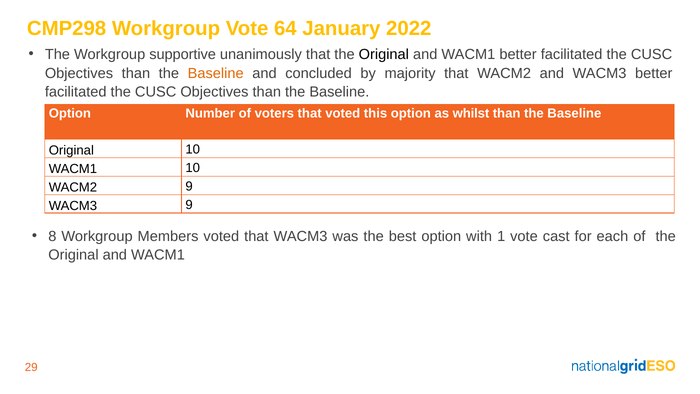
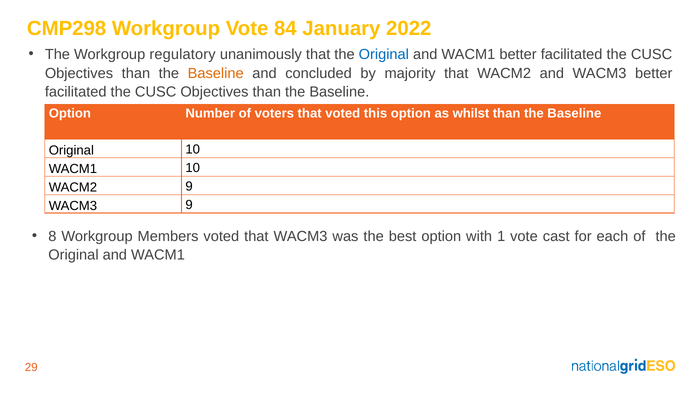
64: 64 -> 84 (285, 29)
supportive: supportive -> regulatory (182, 54)
Original colour: black -> blue (384, 54)
